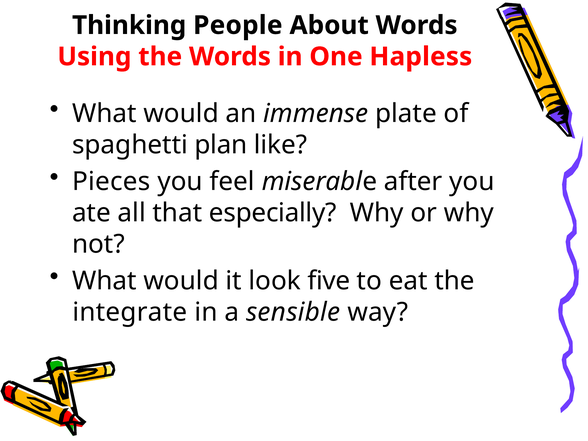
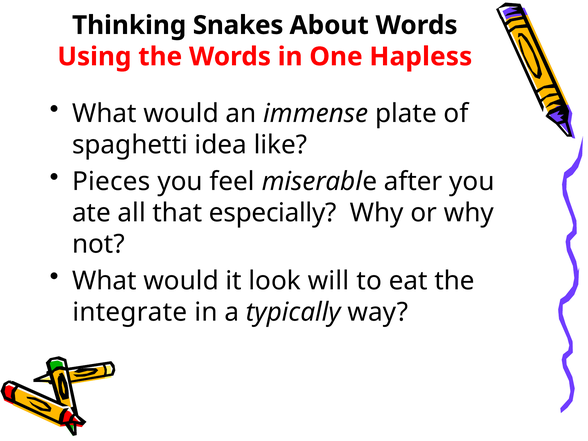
People: People -> Snakes (238, 25)
plan: plan -> idea (221, 145)
five: five -> will (329, 281)
sensible: sensible -> typically (293, 312)
